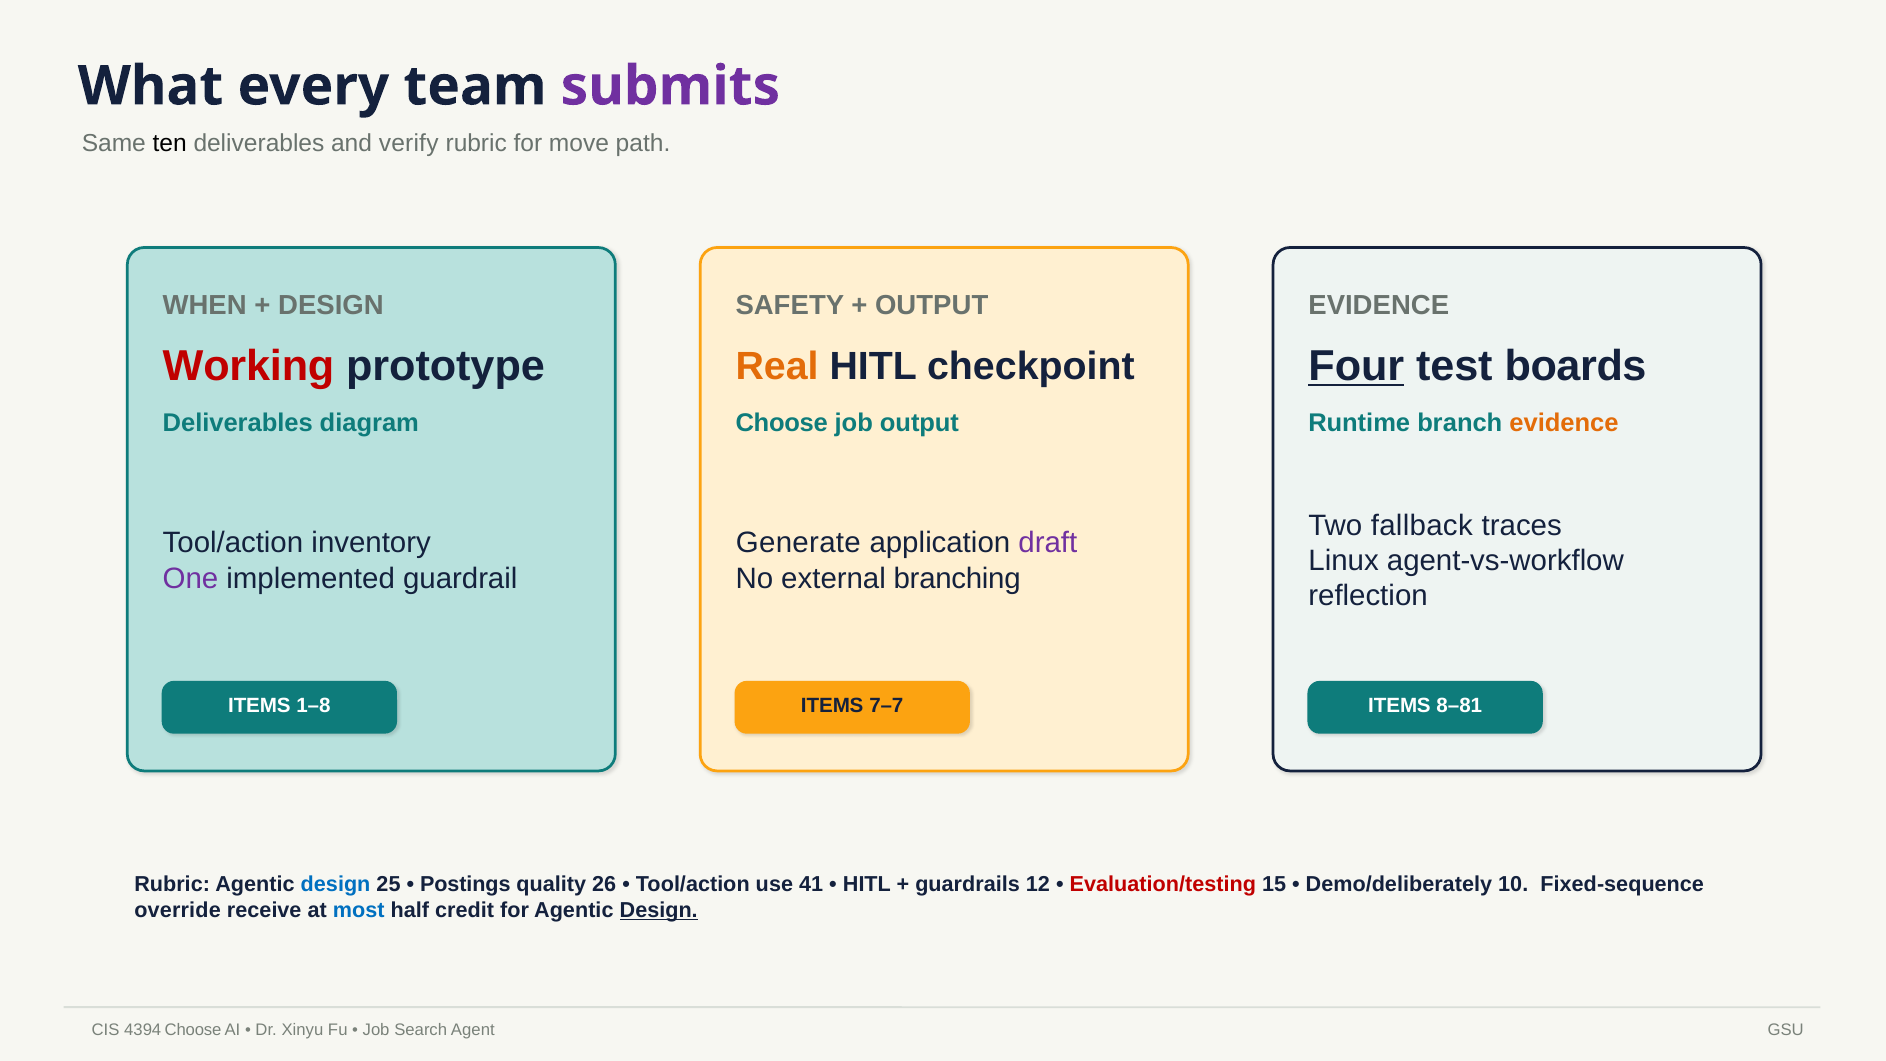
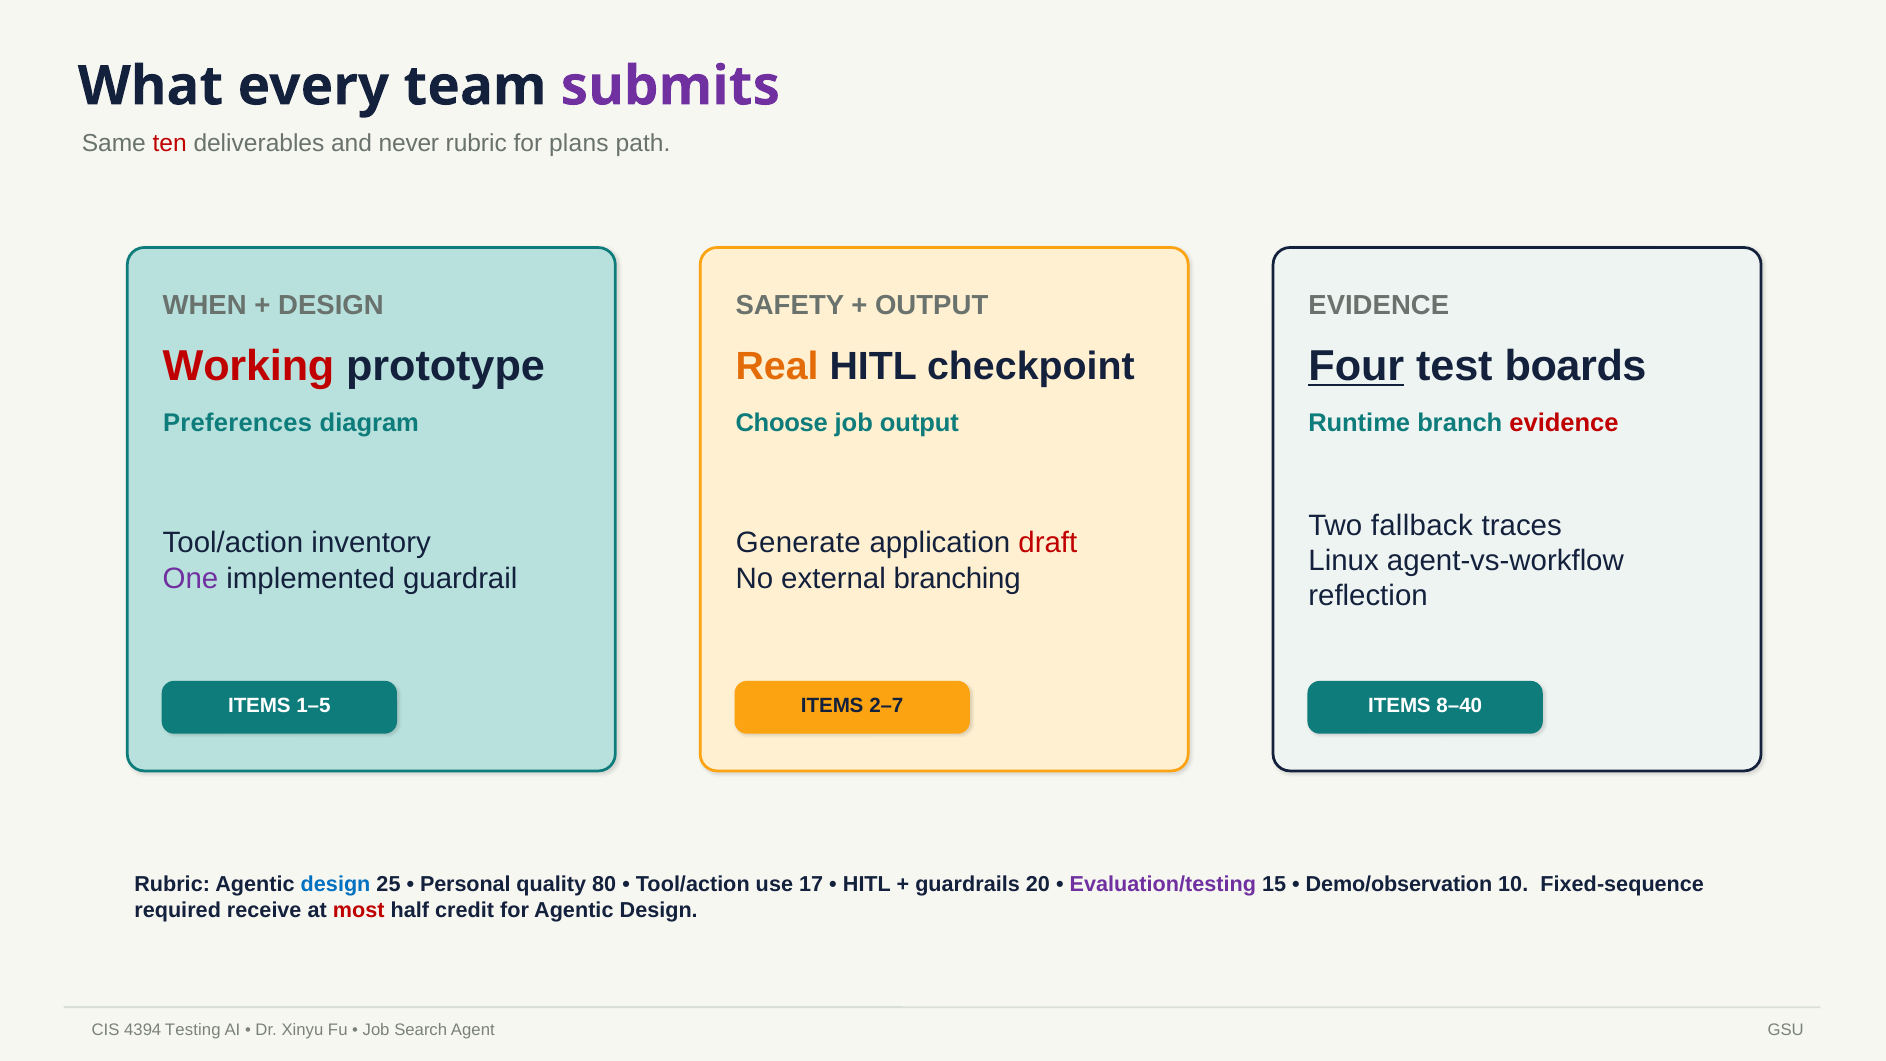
ten colour: black -> red (170, 144)
verify: verify -> never (409, 144)
move: move -> plans (579, 144)
Deliverables: Deliverables -> Preferences (238, 423)
evidence colour: orange -> red (1564, 423)
draft colour: purple -> red (1048, 543)
1–8: 1–8 -> 1–5 (313, 705)
7–7: 7–7 -> 2–7 (886, 705)
8–81: 8–81 -> 8–40 (1459, 705)
Postings: Postings -> Personal (465, 884)
26: 26 -> 80 (604, 884)
41: 41 -> 17 (811, 884)
12: 12 -> 20 (1038, 884)
Evaluation/testing colour: red -> purple (1163, 884)
Demo/deliberately: Demo/deliberately -> Demo/observation (1399, 884)
override: override -> required (178, 910)
most colour: blue -> red (359, 910)
Design underline: present -> none (659, 910)
Choose: Choose -> Testing (193, 1029)
